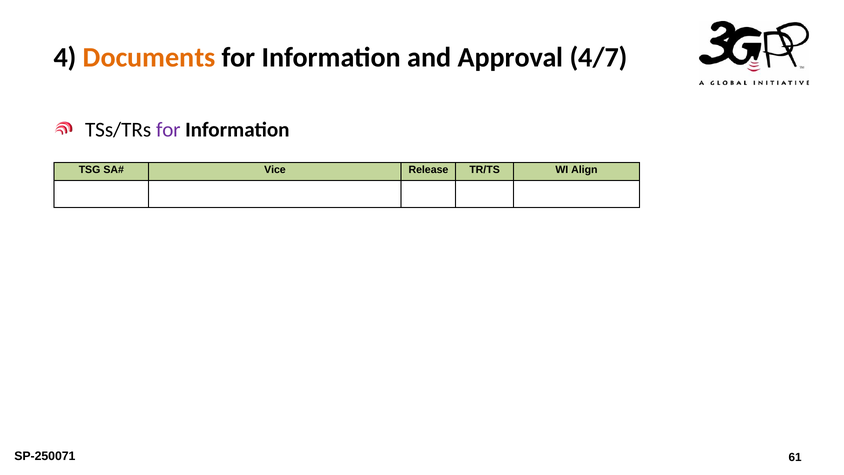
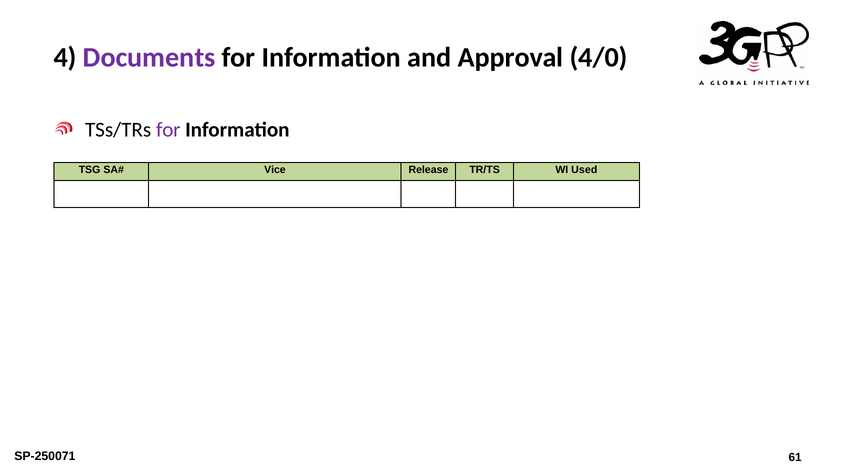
Documents colour: orange -> purple (149, 57)
4/7: 4/7 -> 4/0 (599, 57)
Align: Align -> Used (584, 170)
